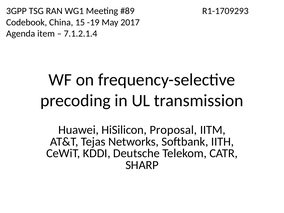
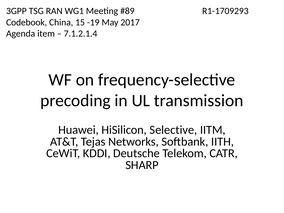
Proposal: Proposal -> Selective (173, 130)
